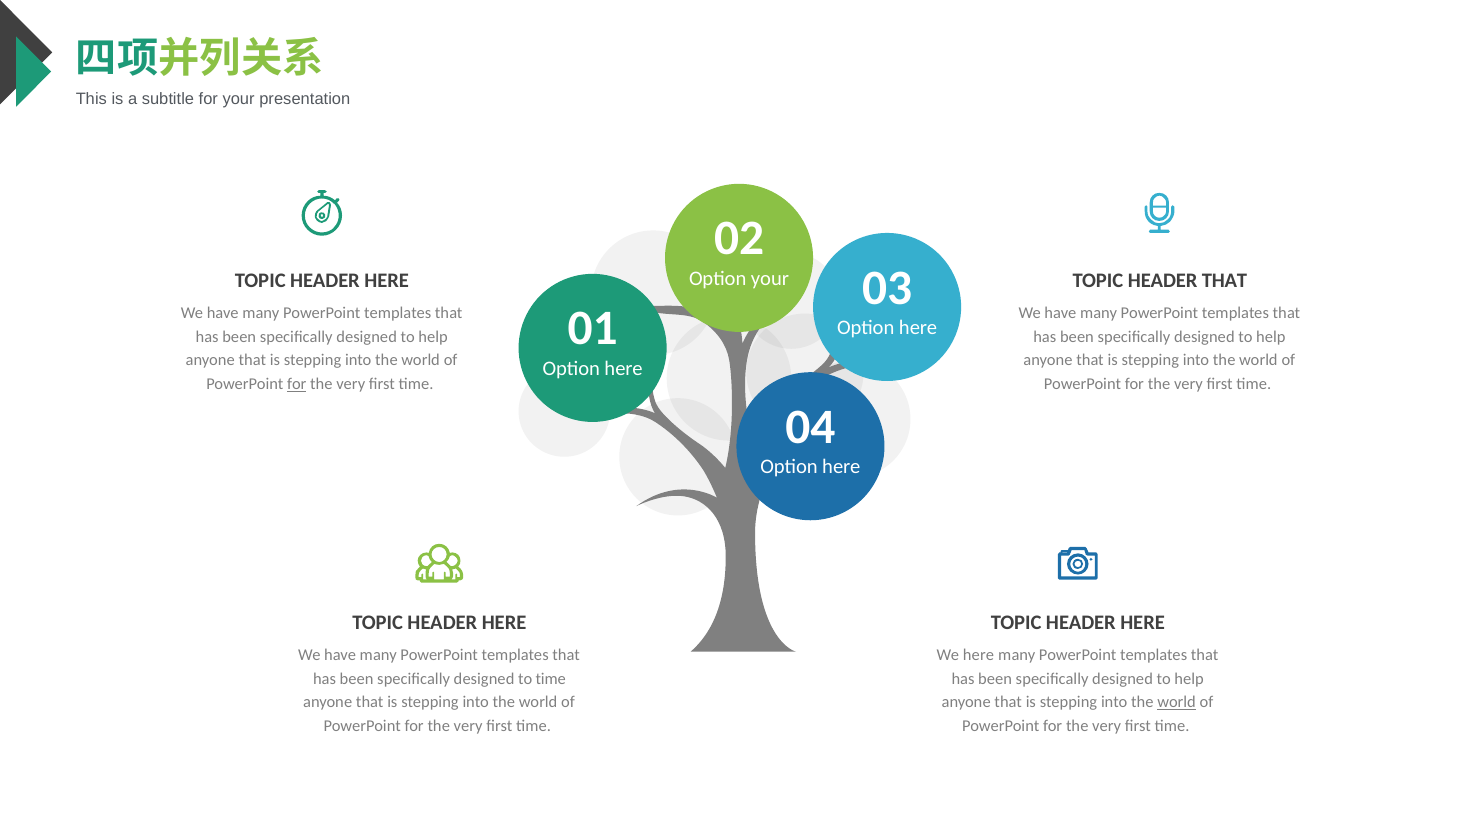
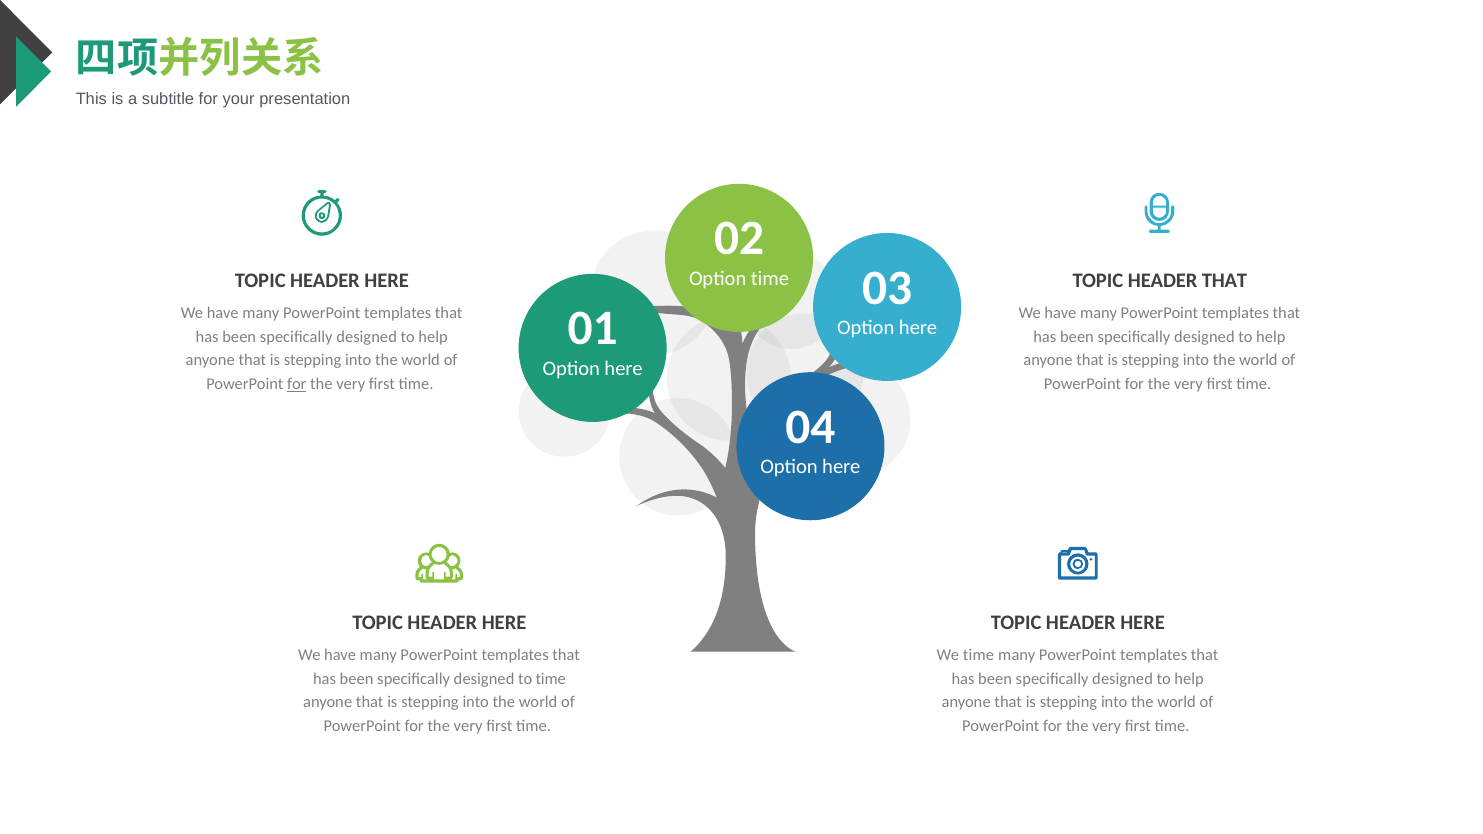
Option your: your -> time (770, 279)
We here: here -> time (979, 655)
world underline: present -> none (1177, 702)
